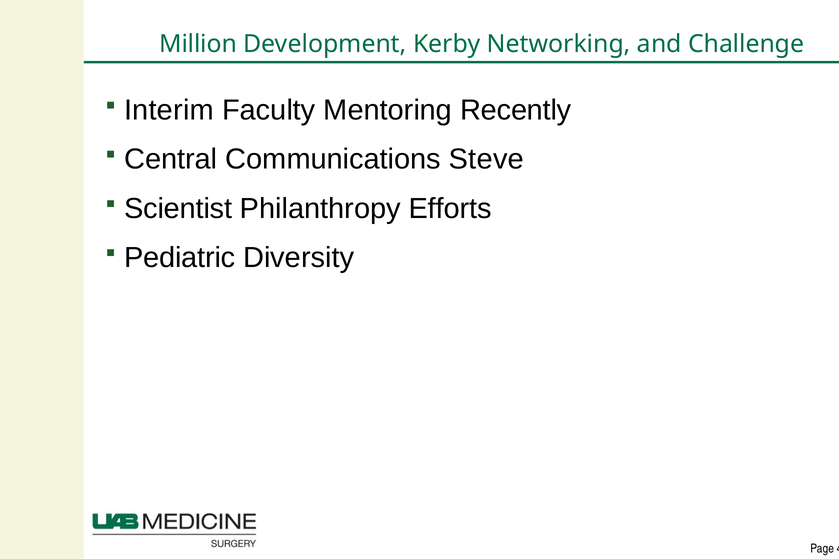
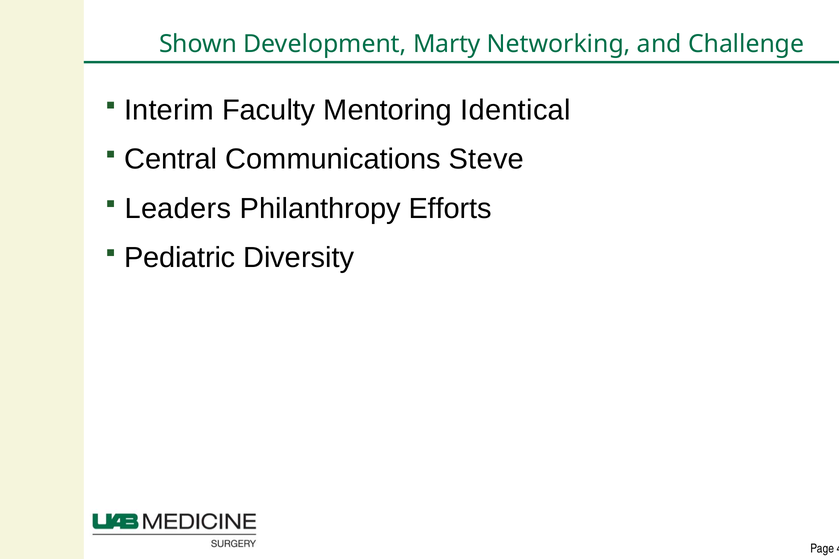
Million: Million -> Shown (198, 44)
Kerby: Kerby -> Marty (447, 44)
Recently: Recently -> Identical (516, 110)
Scientist: Scientist -> Leaders (178, 209)
